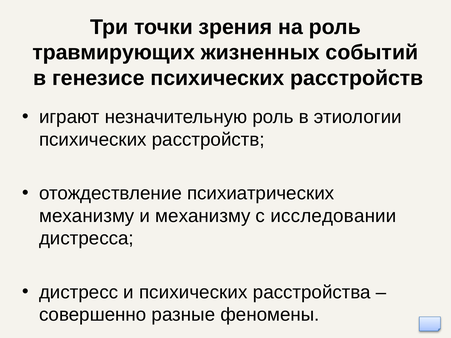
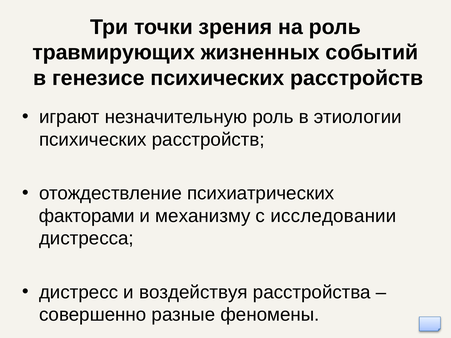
механизму: механизму -> факторами (87, 216)
и психических: психических -> воздействуя (193, 292)
